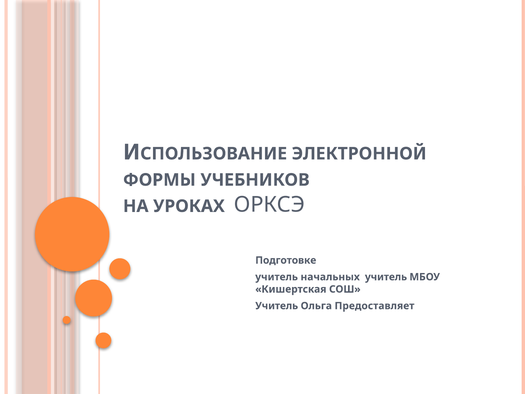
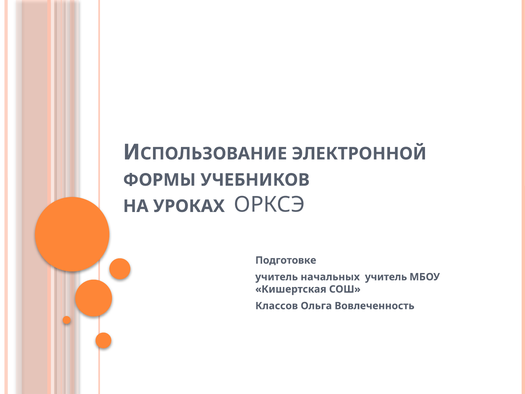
Учитель: Учитель -> Классов (277, 306)
Предоставляет: Предоставляет -> Вовлеченность (375, 306)
